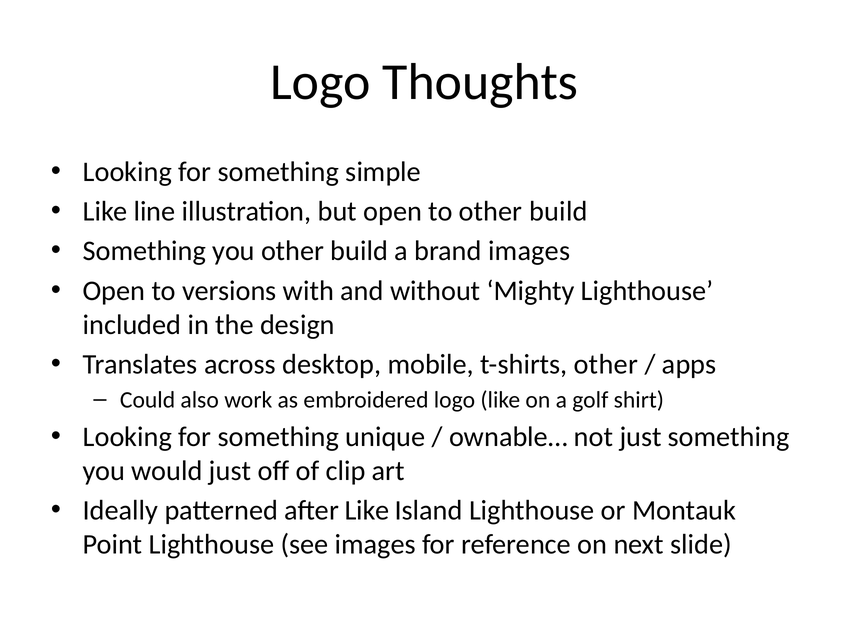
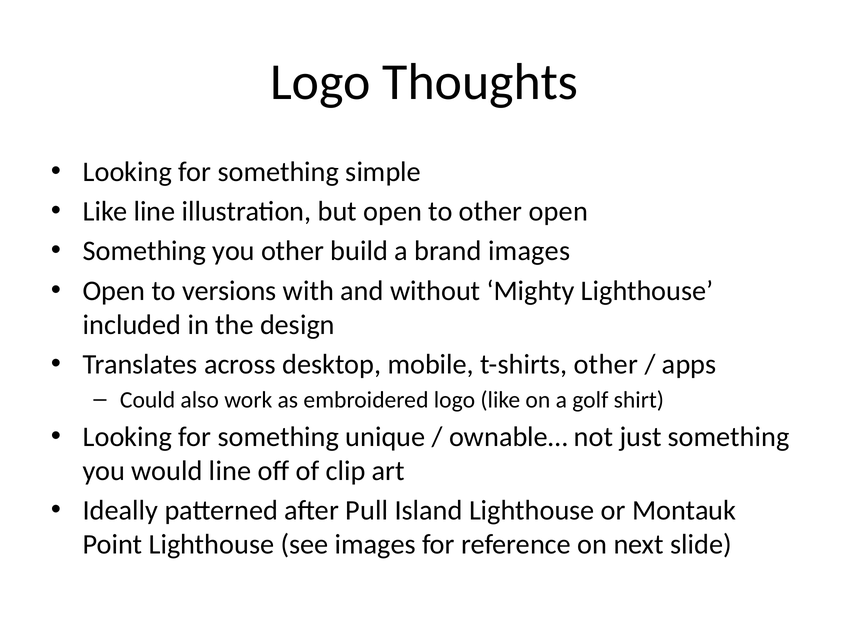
to other build: build -> open (558, 211)
would just: just -> line (230, 471)
after Like: Like -> Pull (367, 510)
